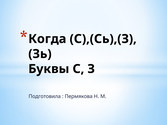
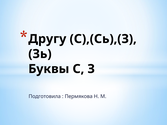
Когда: Когда -> Другу (47, 39)
